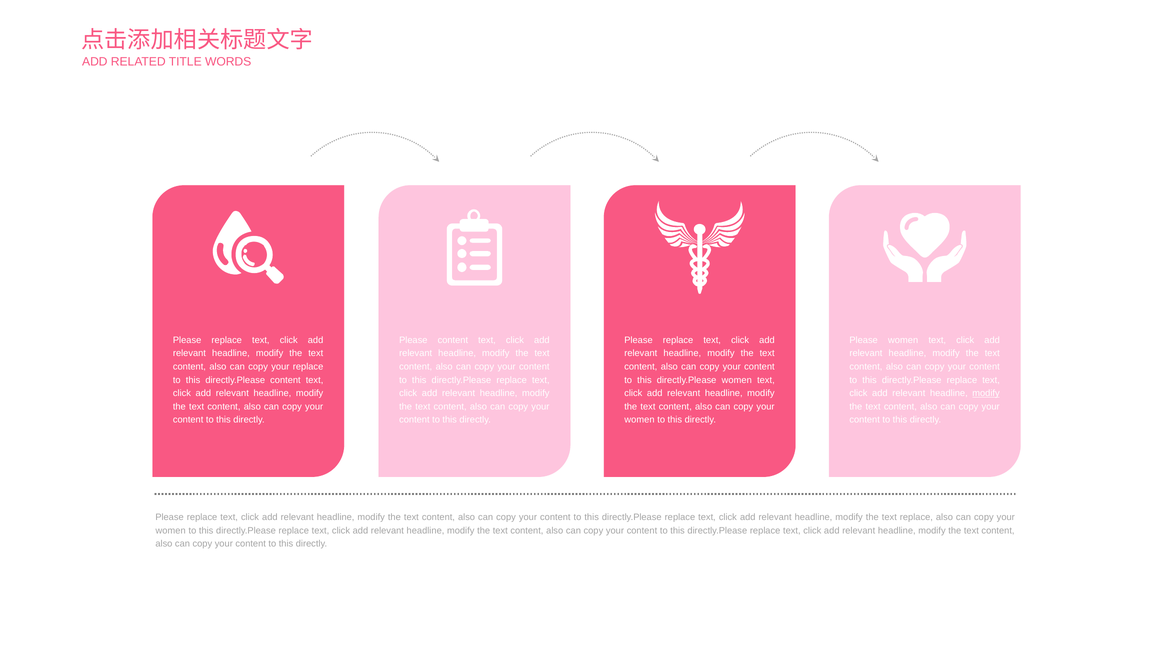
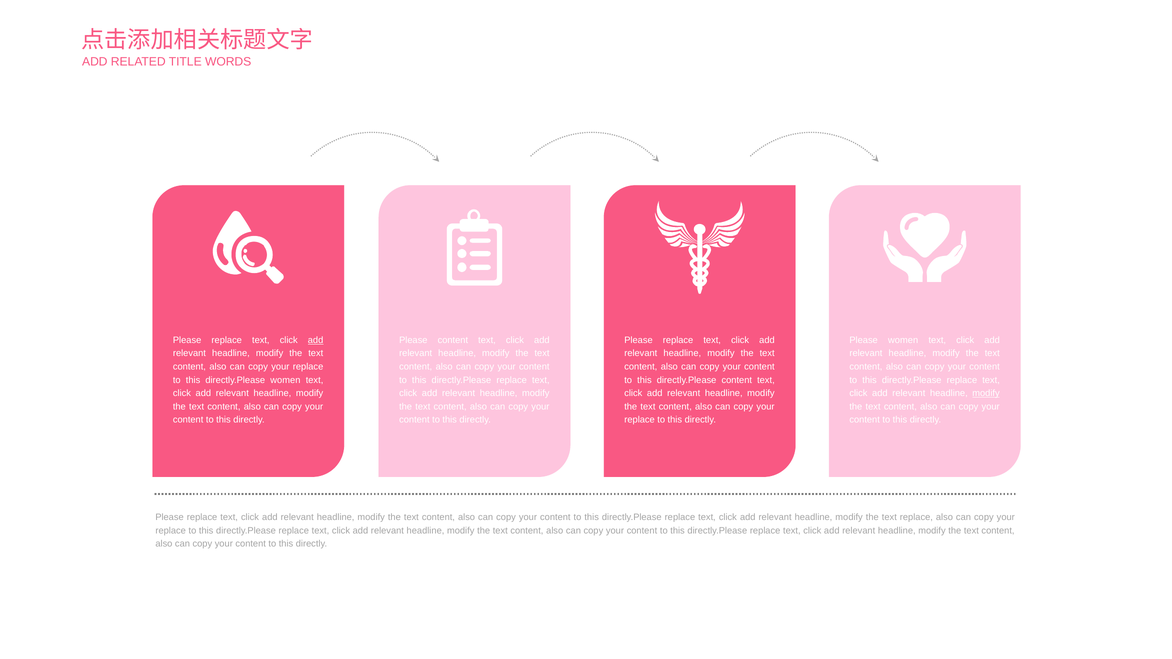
add underline: none -> present (316, 340)
directly.Please content: content -> women (285, 380)
directly.Please women: women -> content (737, 380)
women: women -> replace (640, 420)
women: women -> replace (171, 531)
